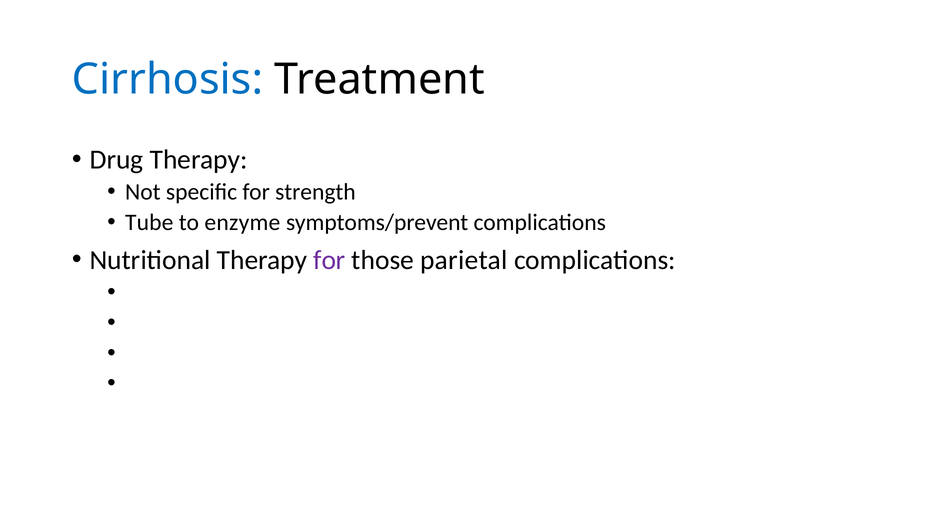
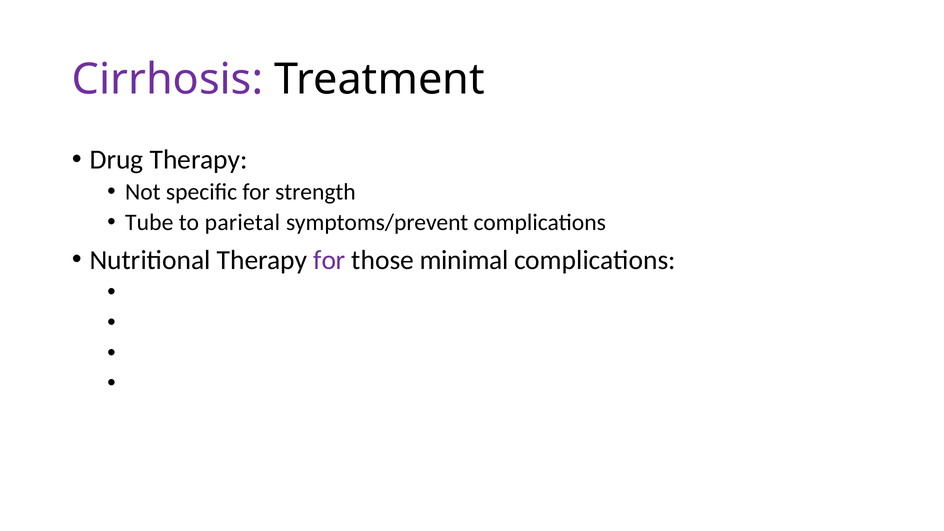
Cirrhosis colour: blue -> purple (168, 79)
enzyme: enzyme -> parietal (242, 223)
parietal: parietal -> minimal (464, 260)
